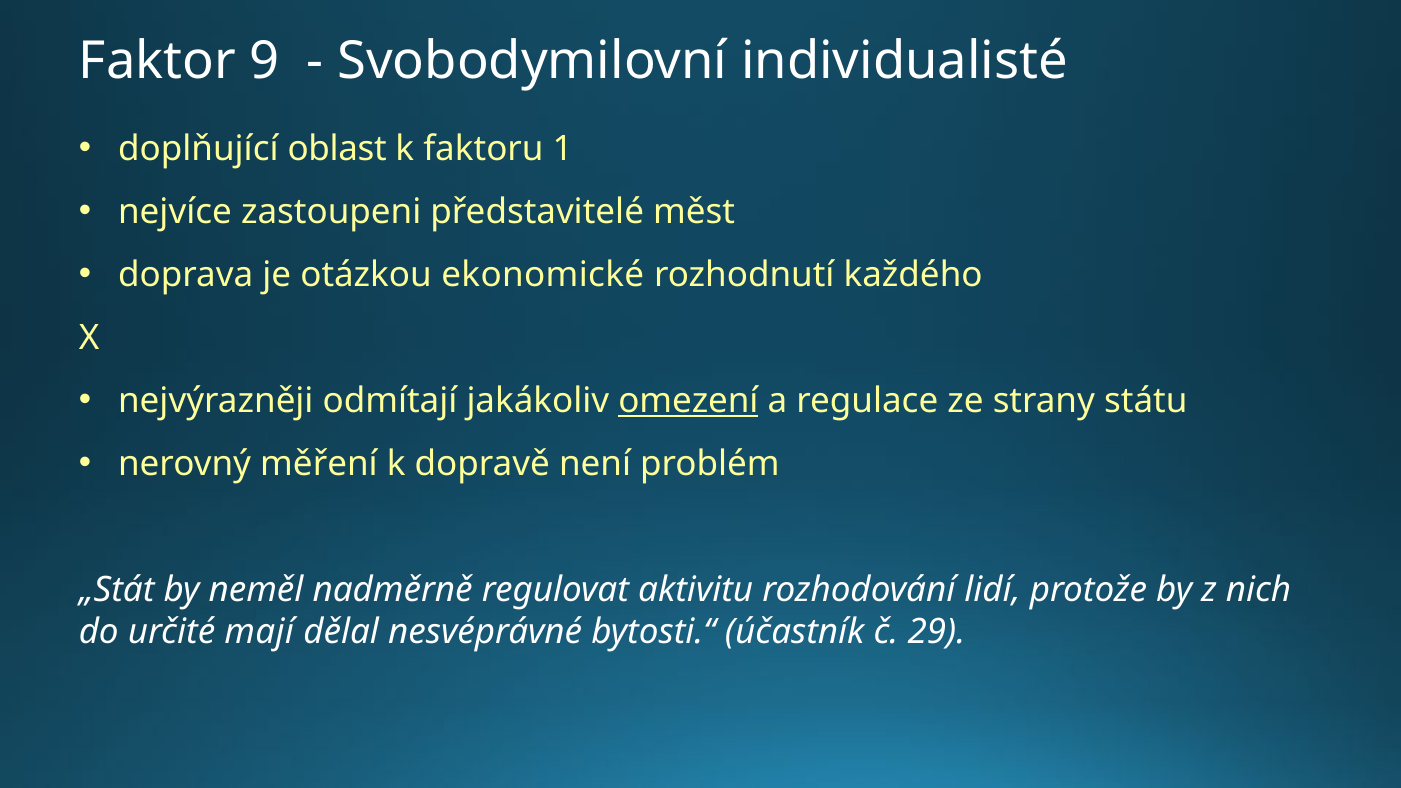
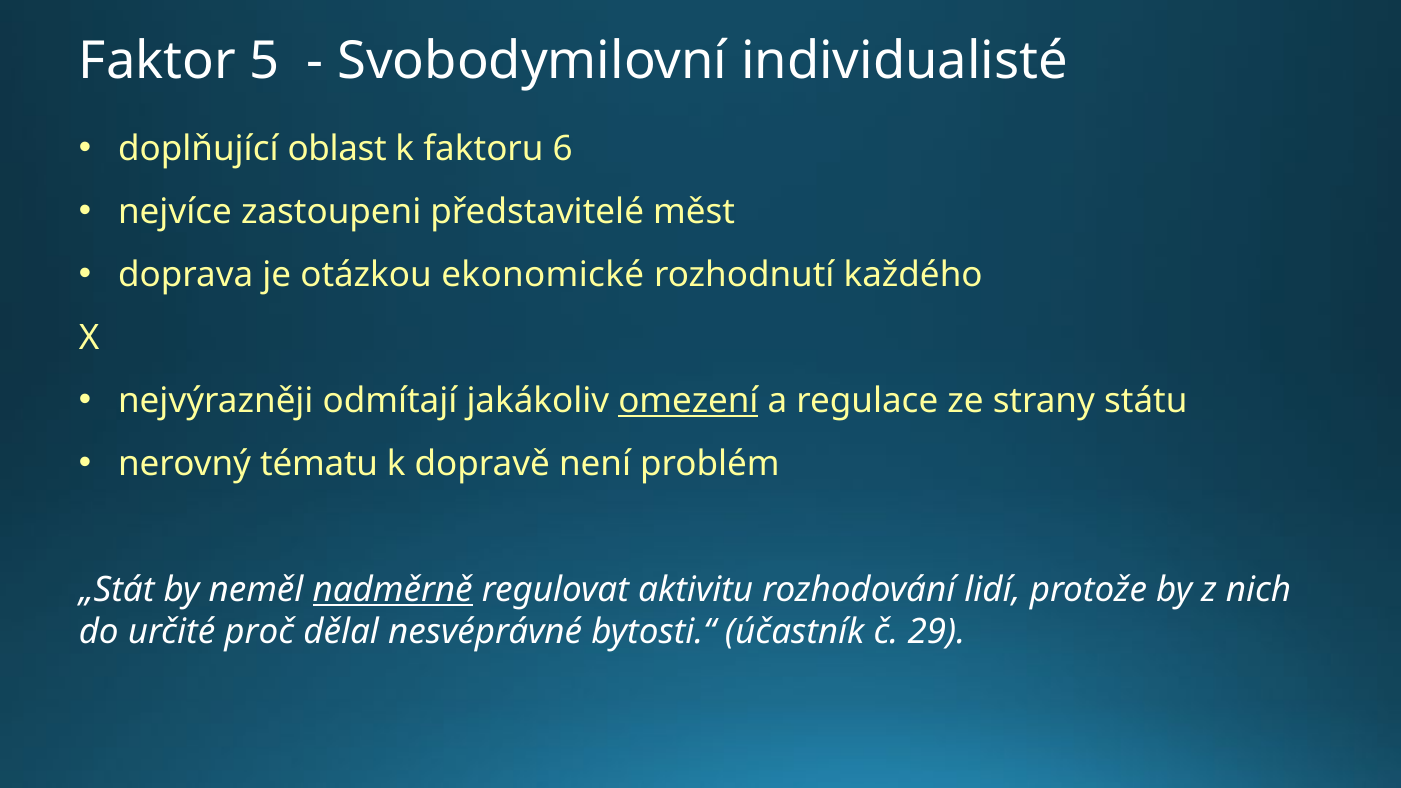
9: 9 -> 5 (265, 61)
1: 1 -> 6 (563, 149)
měření: měření -> tématu (319, 464)
nadměrně underline: none -> present (393, 590)
mají: mají -> proč (259, 632)
